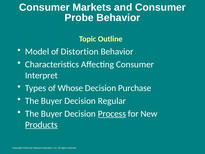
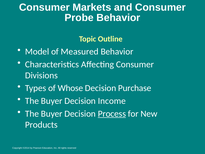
Distortion: Distortion -> Measured (80, 52)
Interpret: Interpret -> Divisions (41, 75)
Regular: Regular -> Income (112, 101)
Products underline: present -> none (41, 124)
